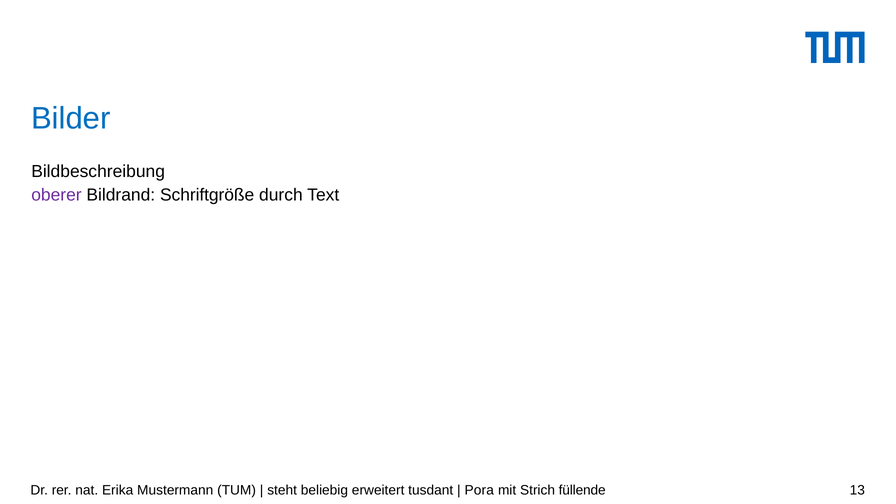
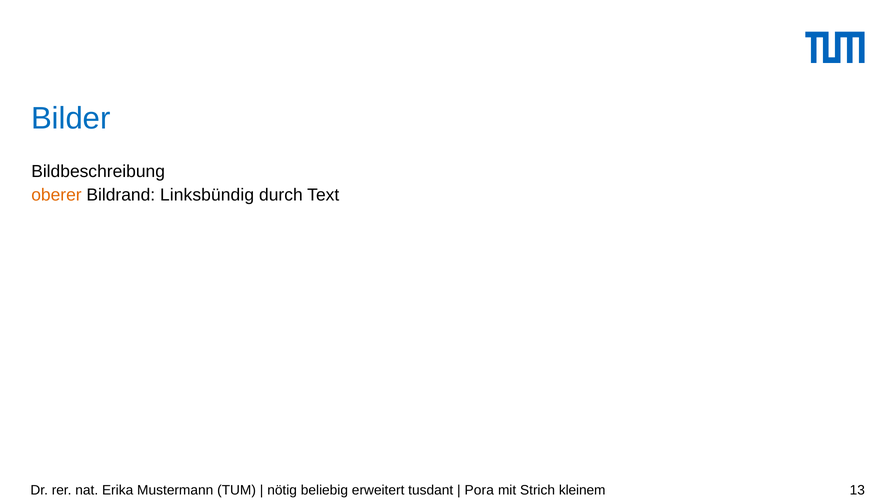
oberer colour: purple -> orange (56, 195)
Schriftgröße: Schriftgröße -> Linksbündig (207, 195)
steht: steht -> nötig (282, 490)
füllende: füllende -> kleinem (582, 490)
